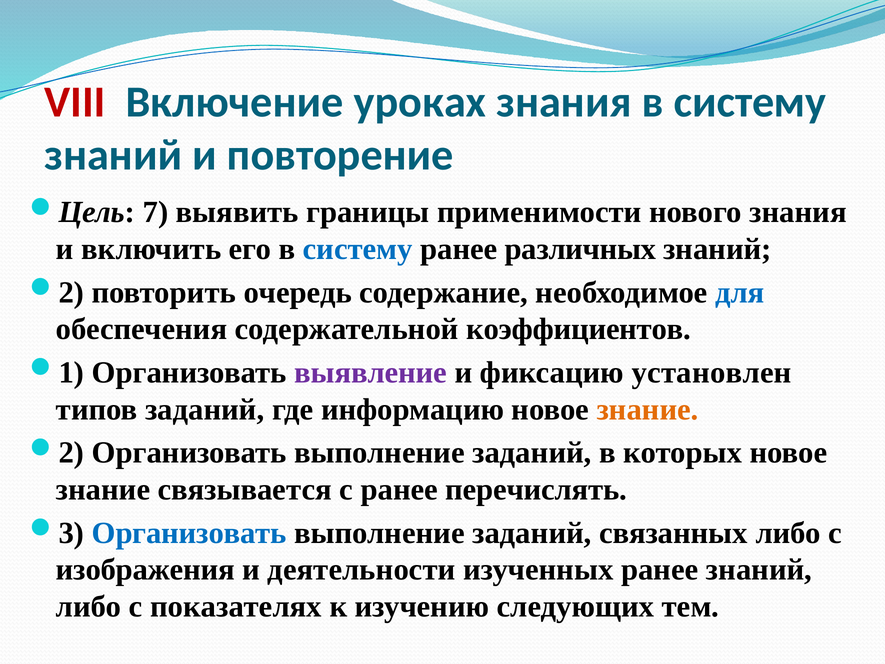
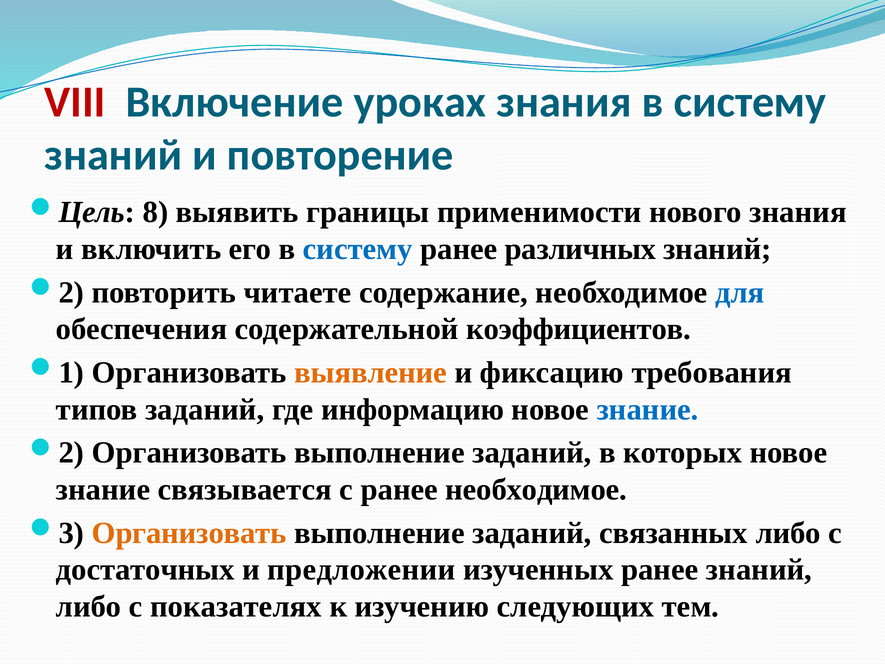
7: 7 -> 8 (156, 212)
очередь: очередь -> читаете (298, 292)
выявление colour: purple -> orange (371, 372)
установлен: установлен -> требования (712, 372)
знание colour: orange -> blue (648, 409)
ранее перечислять: перечислять -> необходимое (536, 489)
Организовать colour: blue -> orange (189, 533)
изображения: изображения -> достаточных (145, 570)
деятельности: деятельности -> предложении (361, 570)
